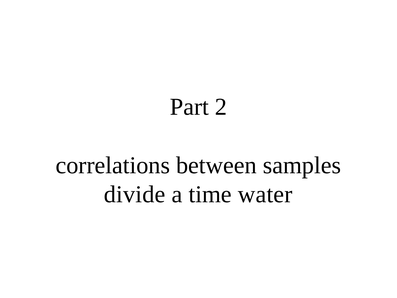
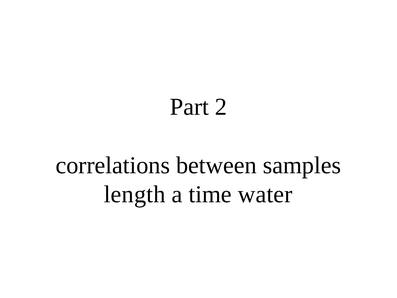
divide: divide -> length (135, 194)
